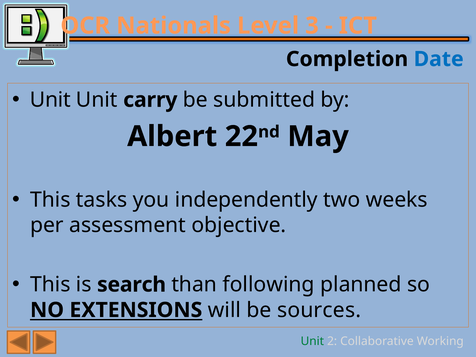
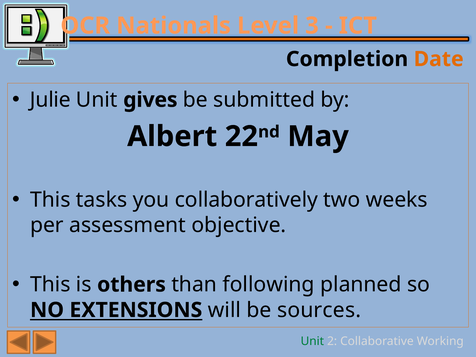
Date colour: blue -> orange (439, 59)
Unit: Unit -> Julie (50, 100)
carry: carry -> gives (150, 100)
independently: independently -> collaboratively (246, 200)
search: search -> others (131, 285)
